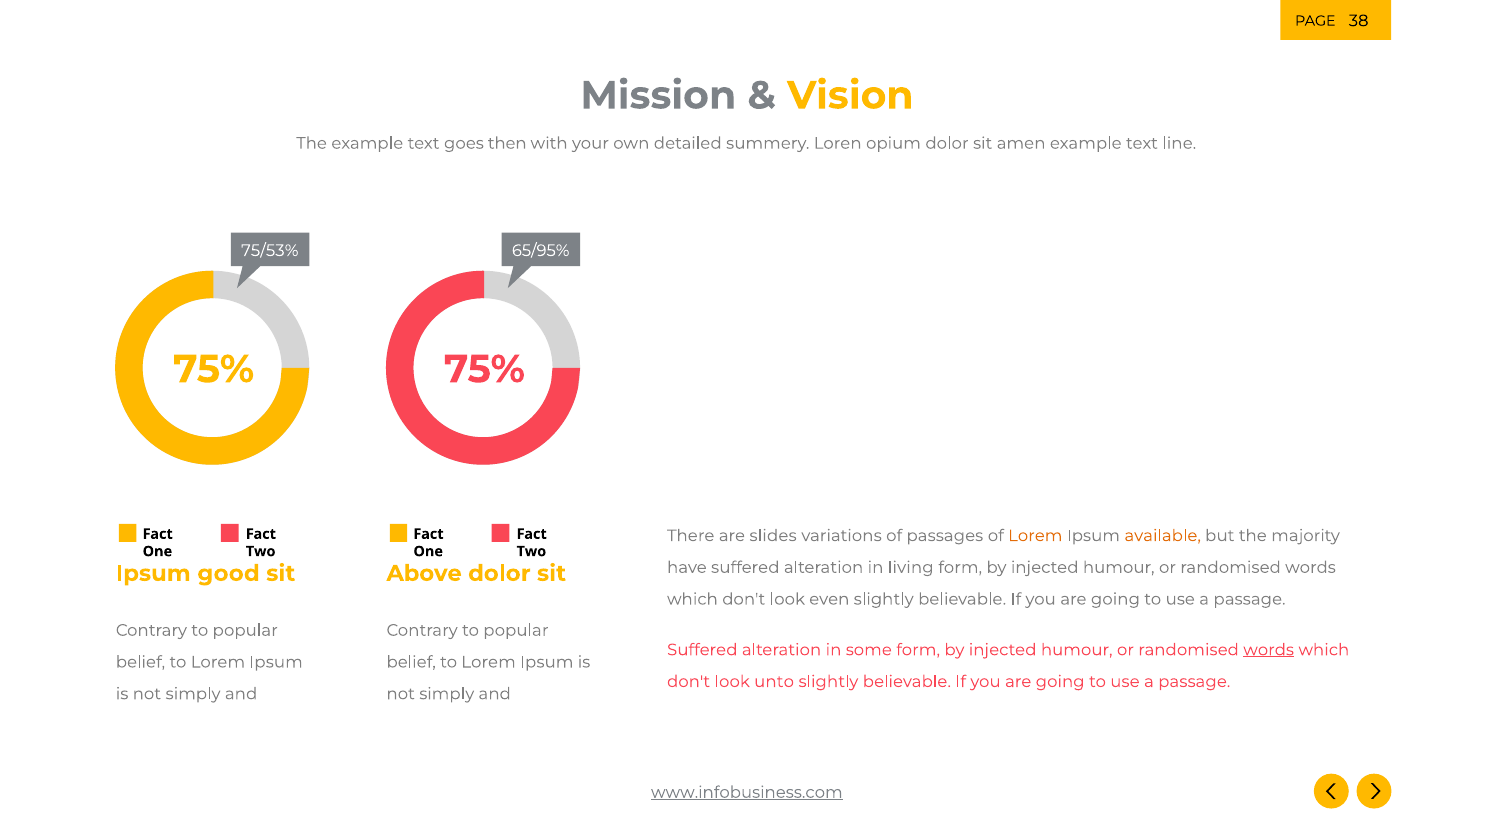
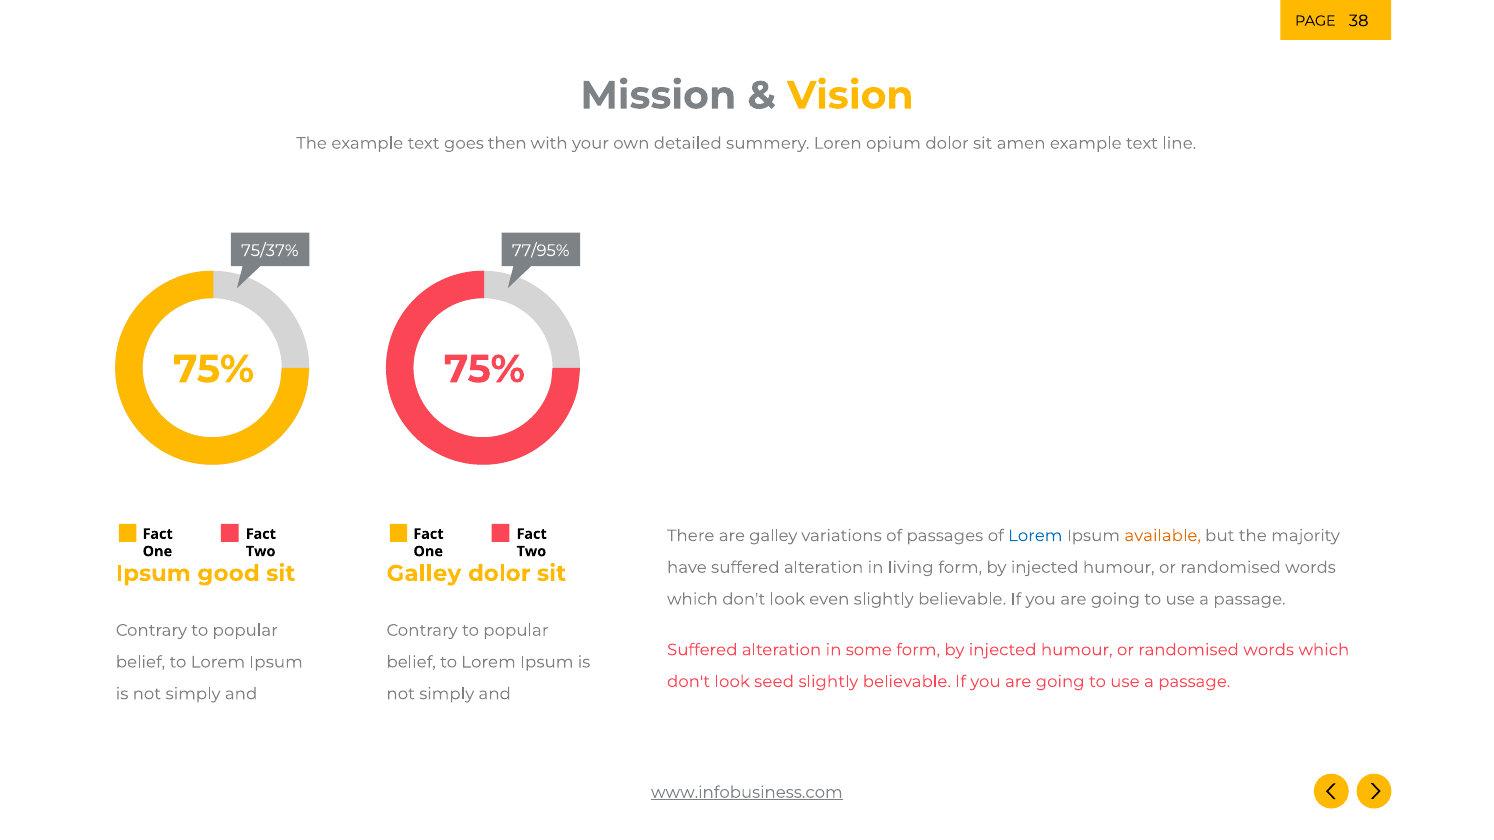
75/53%: 75/53% -> 75/37% (270, 251)
65/95%: 65/95% -> 77/95% (541, 251)
are slides: slides -> galley (773, 536)
Lorem colour: orange -> blue (1035, 536)
Above: Above -> Galley (424, 574)
words underline: present -> none (1269, 650)
unto: unto -> seed (774, 682)
